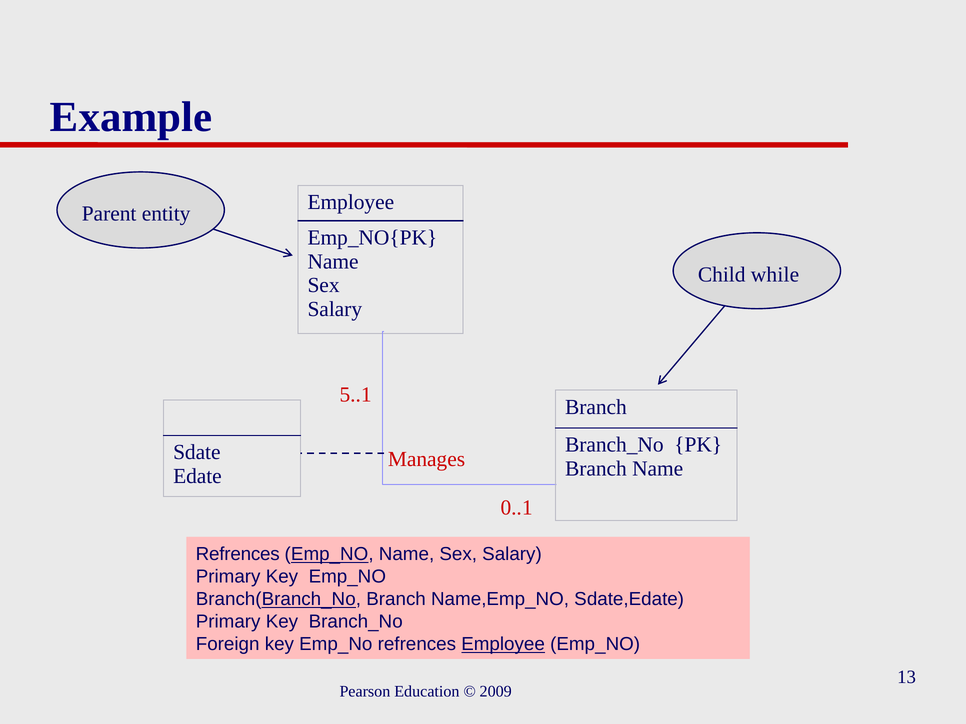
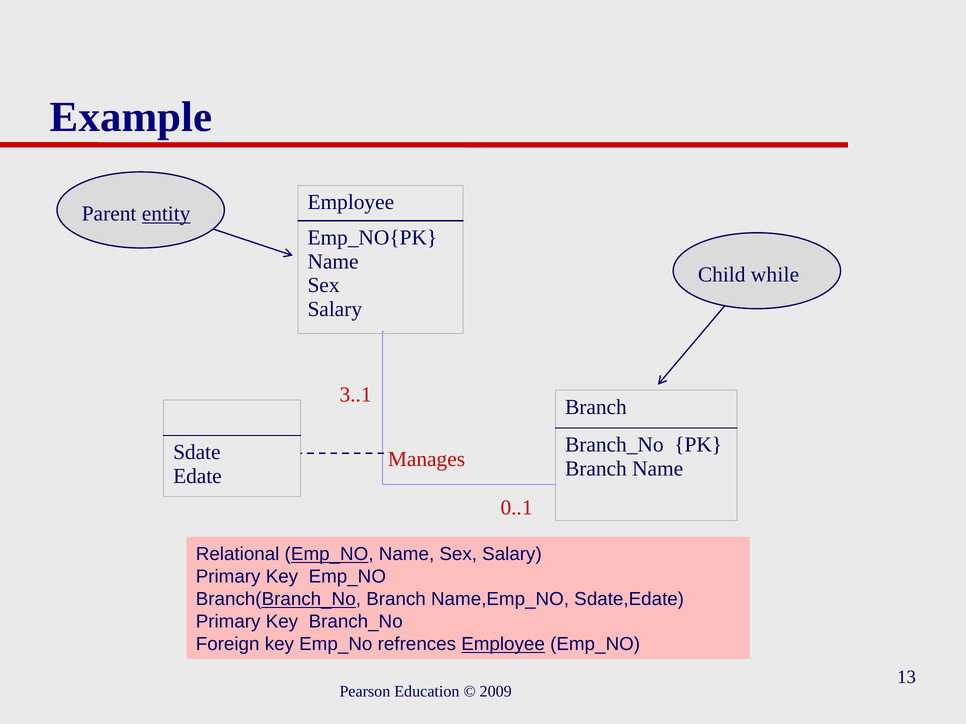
entity underline: none -> present (166, 214)
5..1: 5..1 -> 3..1 (356, 395)
Refrences: Refrences -> Relational (238, 554)
